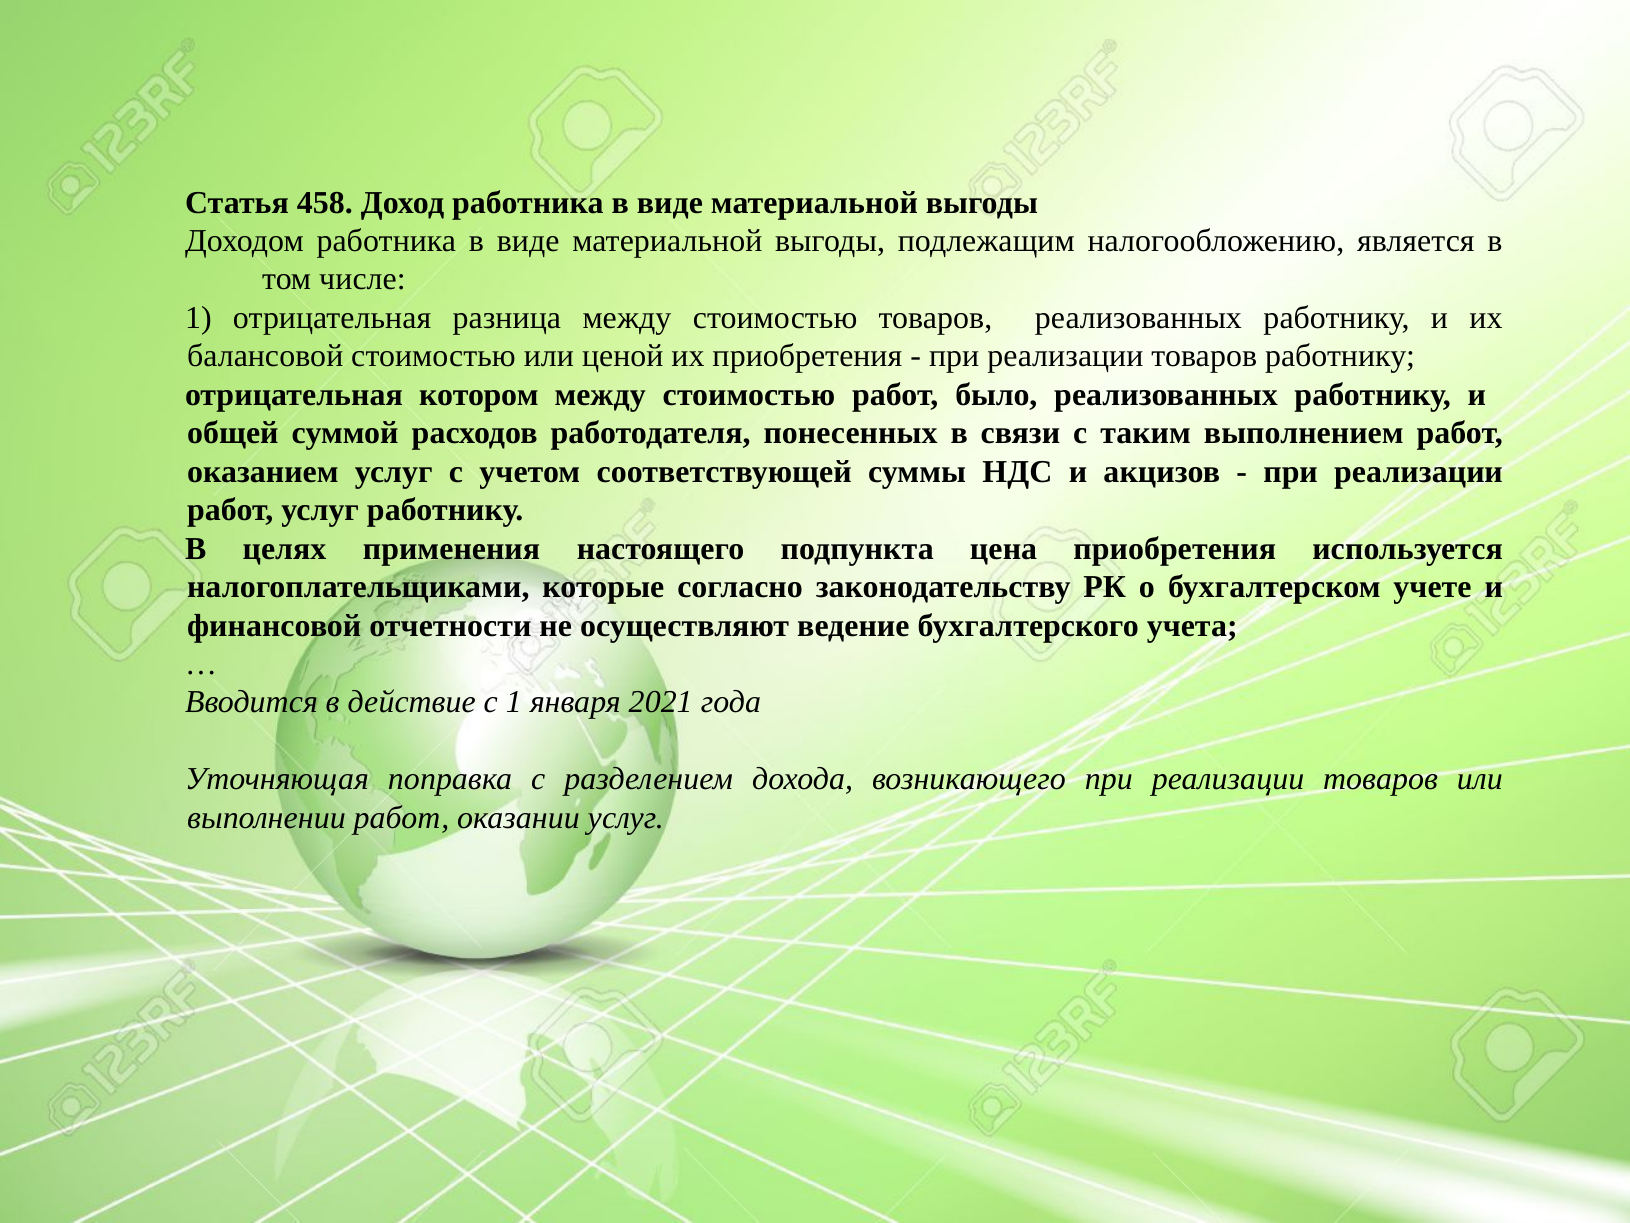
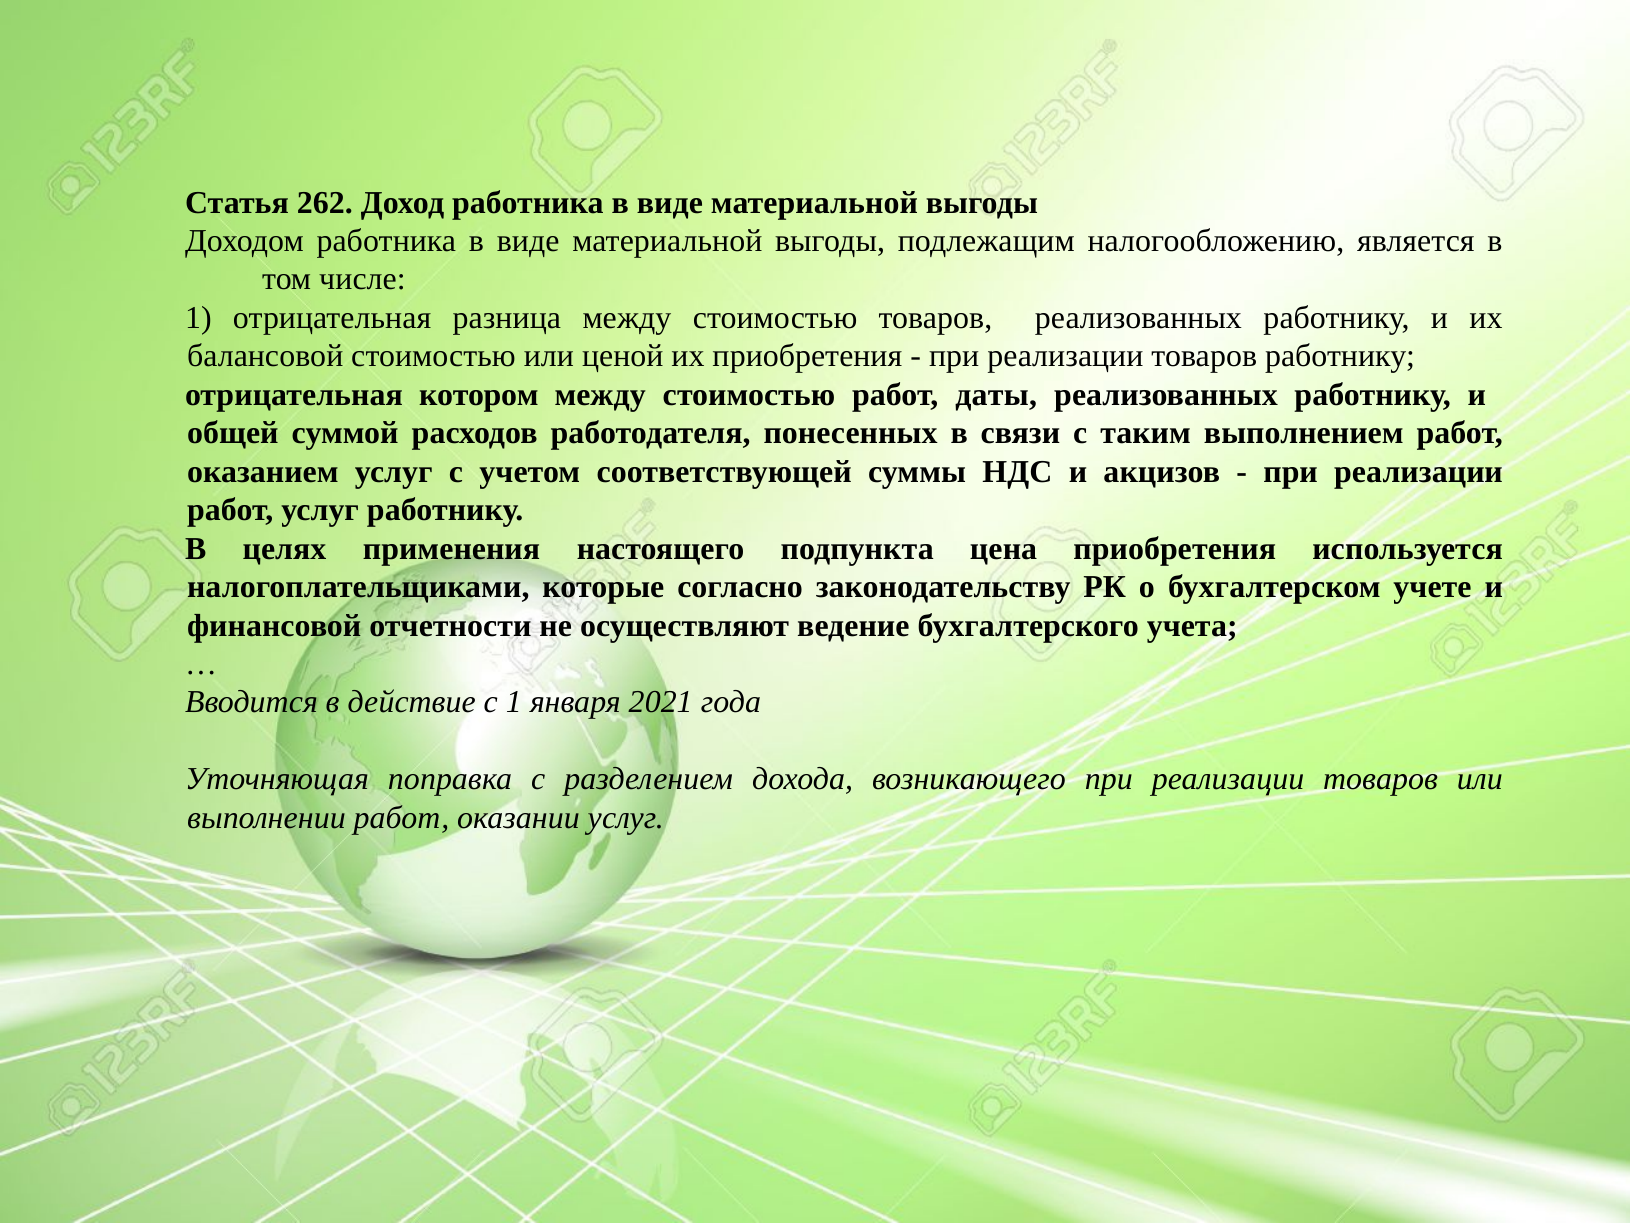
458: 458 -> 262 (325, 202)
было: было -> даты (996, 395)
